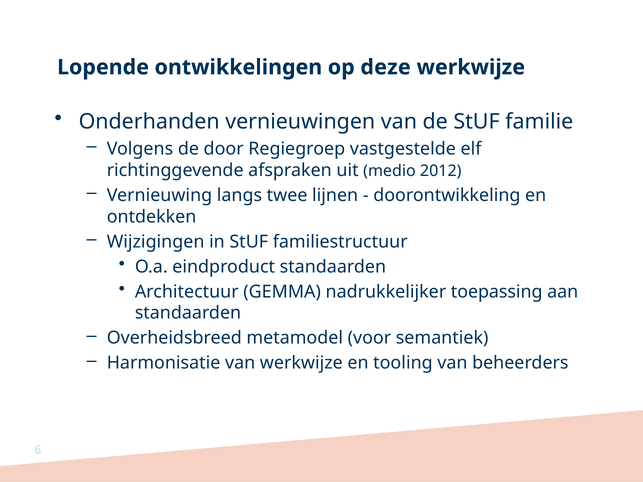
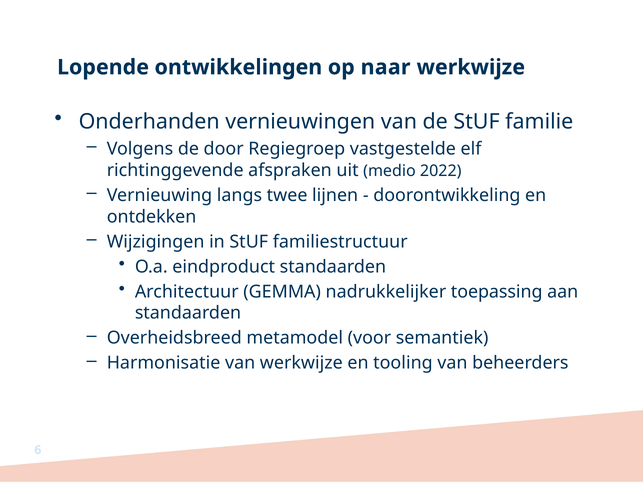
deze: deze -> naar (386, 67)
2012: 2012 -> 2022 (441, 171)
